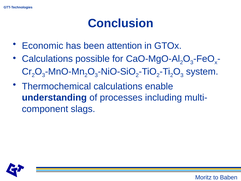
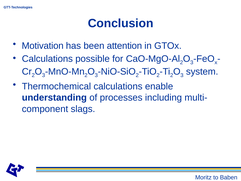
Economic: Economic -> Motivation (43, 46)
